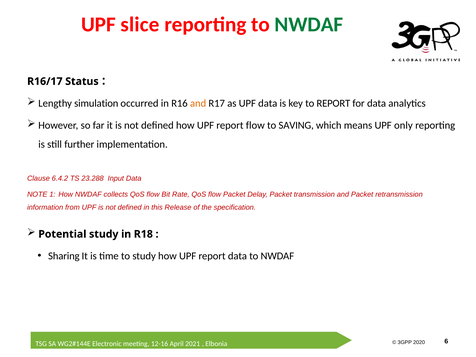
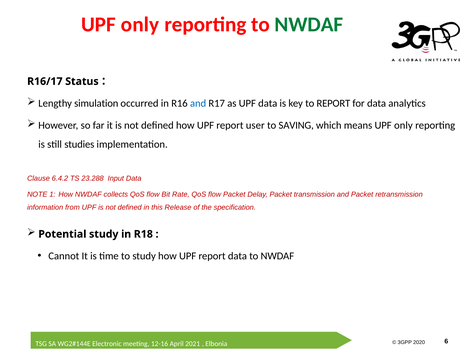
slice: slice -> only (140, 25)
and colour: orange -> blue (198, 103)
report flow: flow -> user (255, 125)
further: further -> studies (79, 144)
Sharing: Sharing -> Cannot (64, 256)
